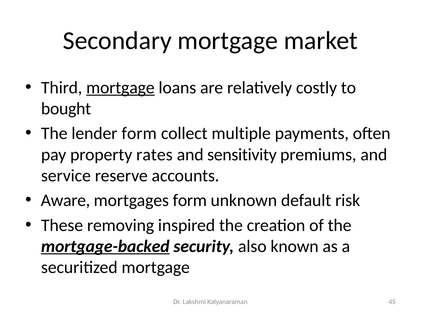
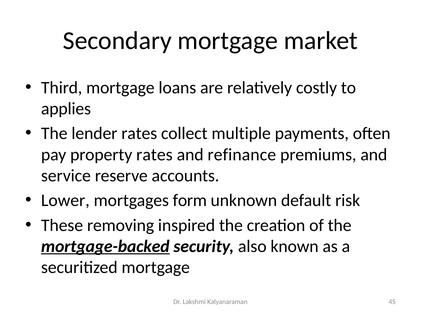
mortgage underline: present -> none (120, 88)
bought: bought -> applies (66, 109)
lender form: form -> rates (139, 133)
sensitivity: sensitivity -> refinance (242, 154)
Aware: Aware -> Lower (65, 200)
